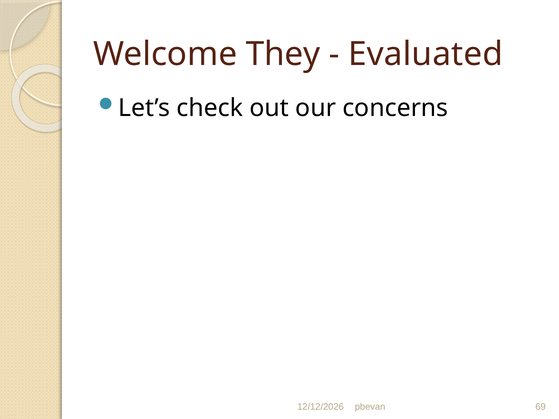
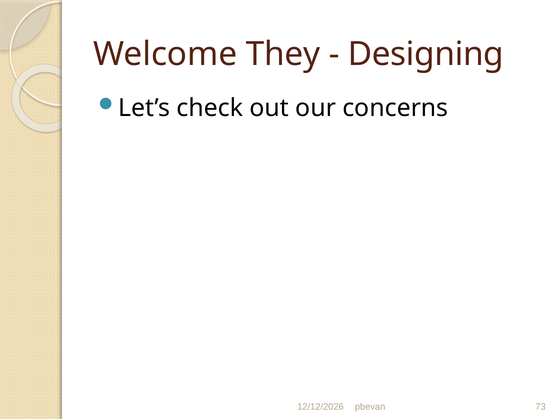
Evaluated: Evaluated -> Designing (426, 54)
69: 69 -> 73 (541, 407)
